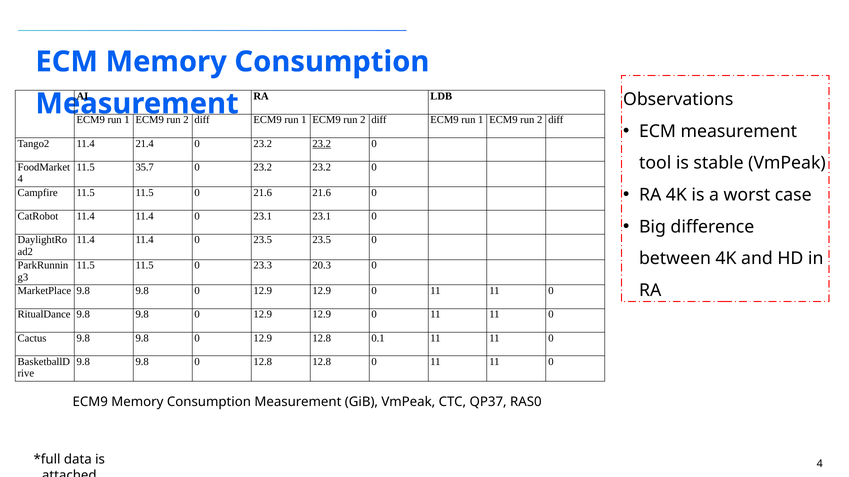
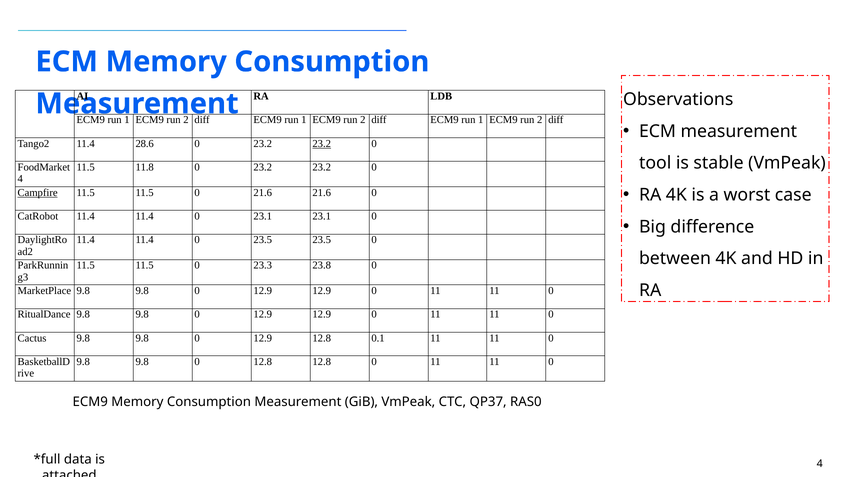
21.4: 21.4 -> 28.6 (145, 144)
35.7: 35.7 -> 11.8 (145, 167)
Campfire underline: none -> present (38, 193)
20.3: 20.3 -> 23.8 (322, 266)
